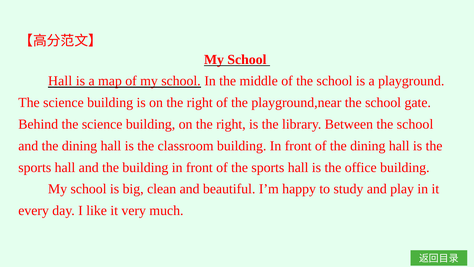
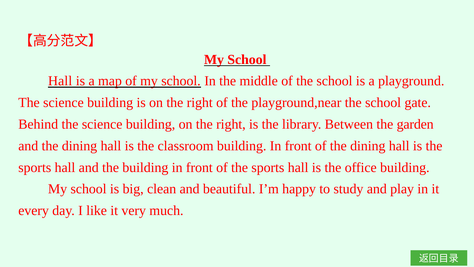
Between the school: school -> garden (415, 124)
